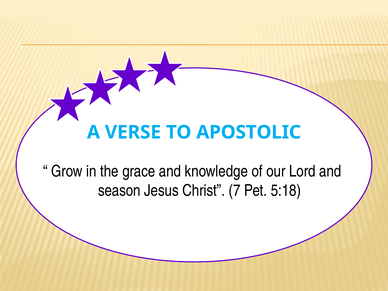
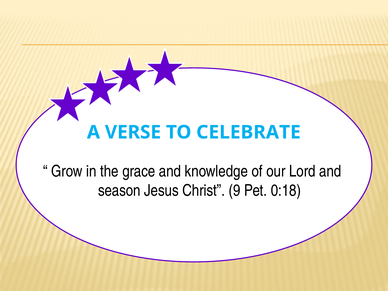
APOSTOLIC: APOSTOLIC -> CELEBRATE (249, 132)
7: 7 -> 9 (235, 191)
5:18: 5:18 -> 0:18 (286, 191)
